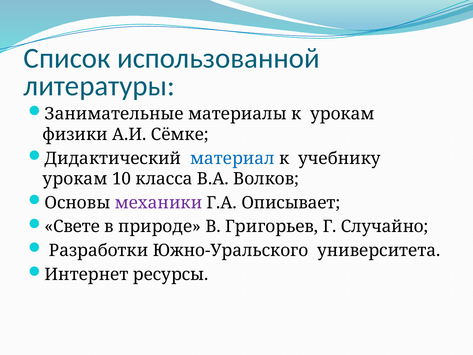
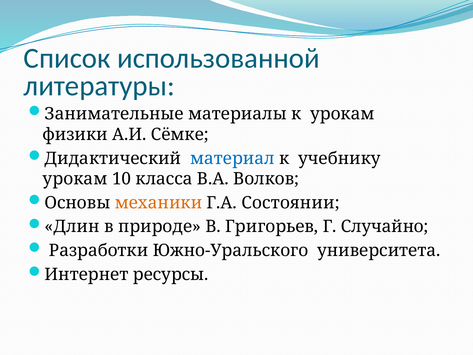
механики colour: purple -> orange (158, 203)
Описывает: Описывает -> Состоянии (291, 203)
Свете: Свете -> Длин (72, 227)
